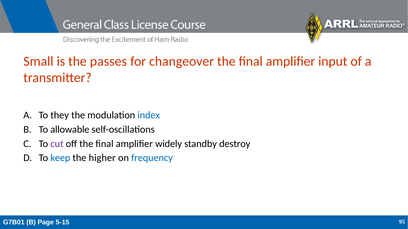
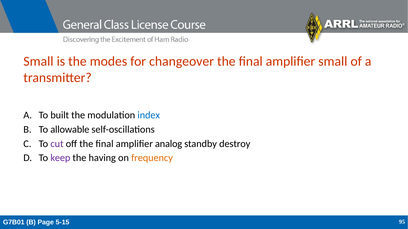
passes: passes -> modes (108, 62)
amplifier input: input -> small (333, 62)
they: they -> built (60, 115)
widely: widely -> analog (169, 144)
keep colour: blue -> purple (60, 158)
higher: higher -> having (102, 158)
frequency colour: blue -> orange (152, 158)
